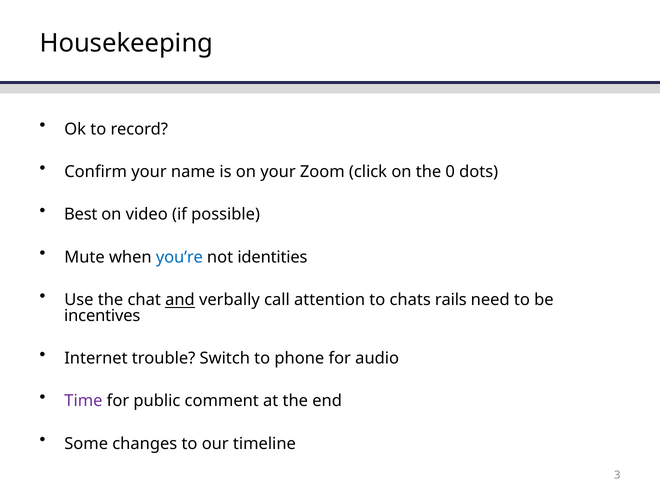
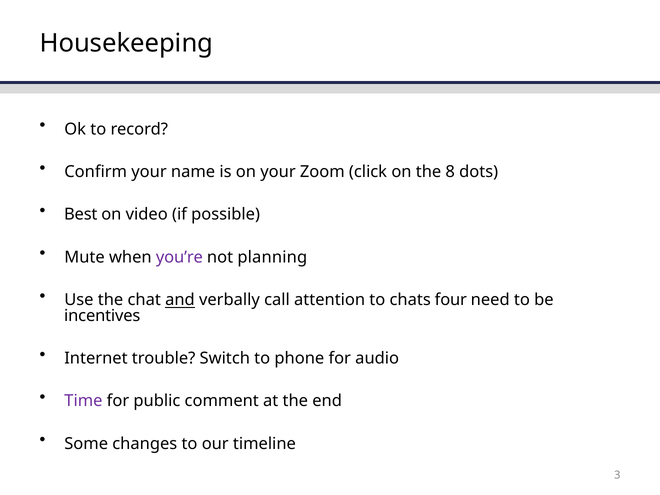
0: 0 -> 8 (450, 172)
you’re colour: blue -> purple (179, 257)
identities: identities -> planning (272, 257)
rails: rails -> four (451, 300)
